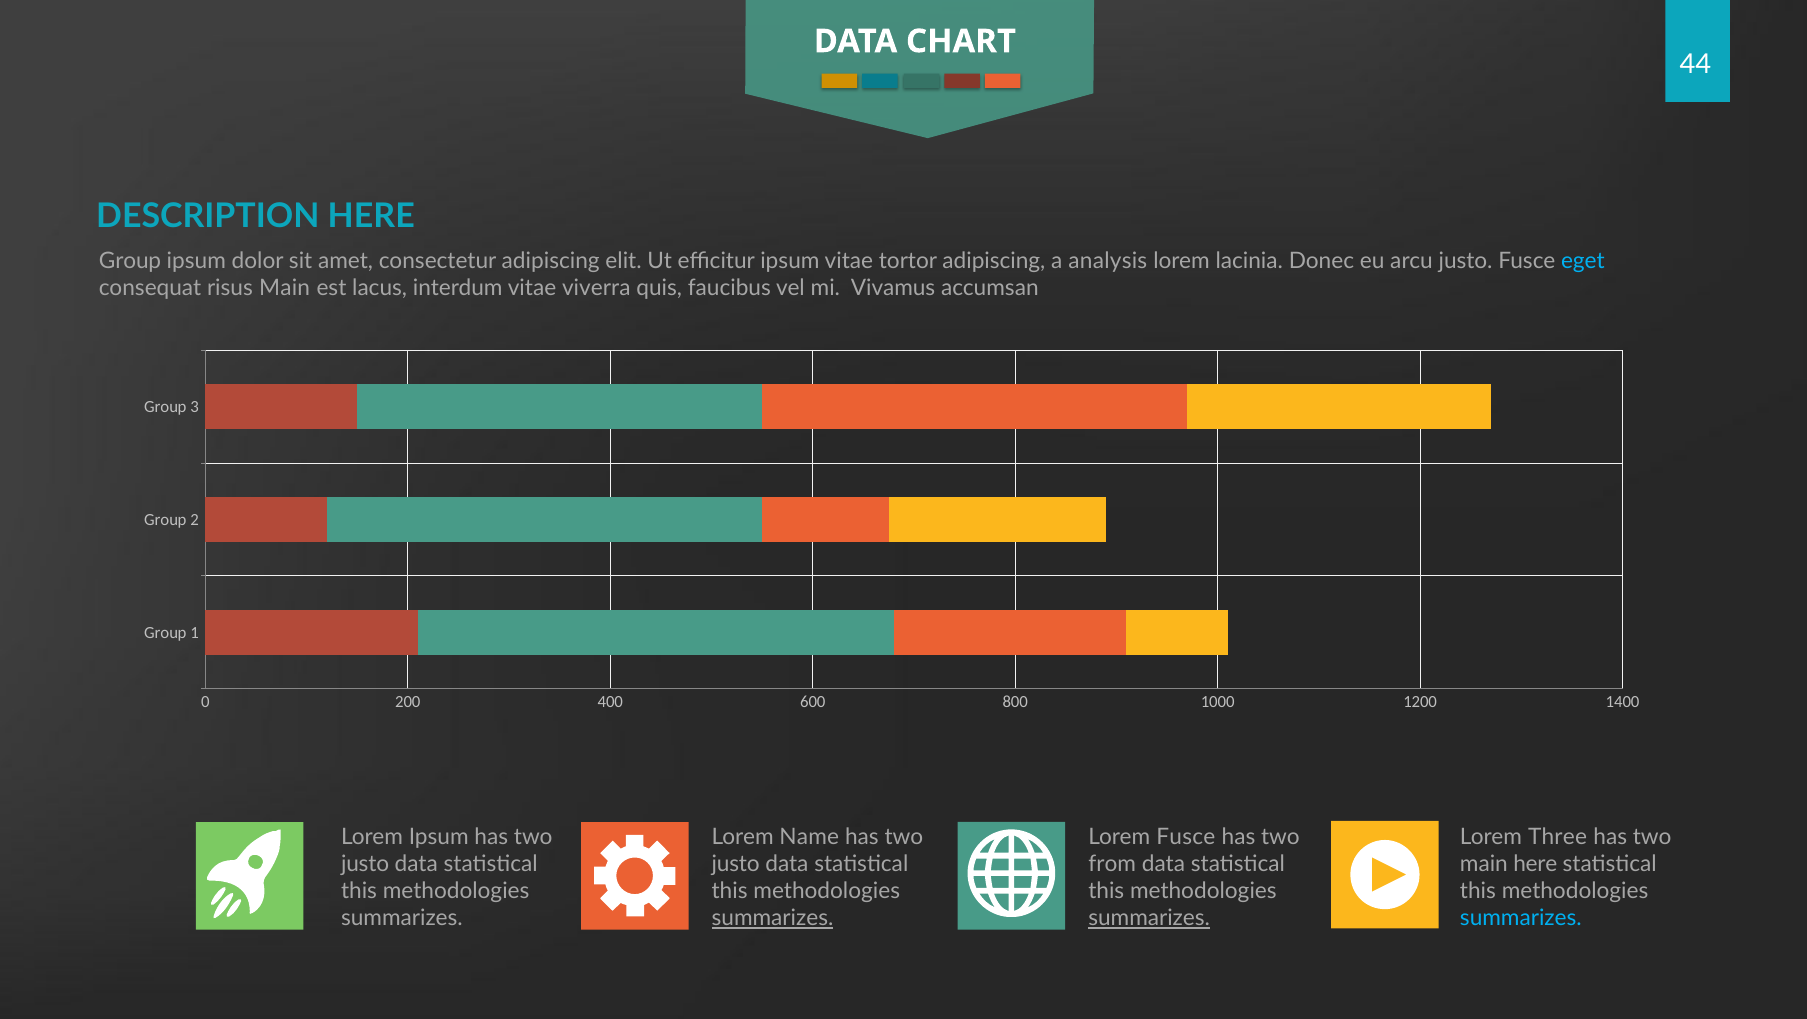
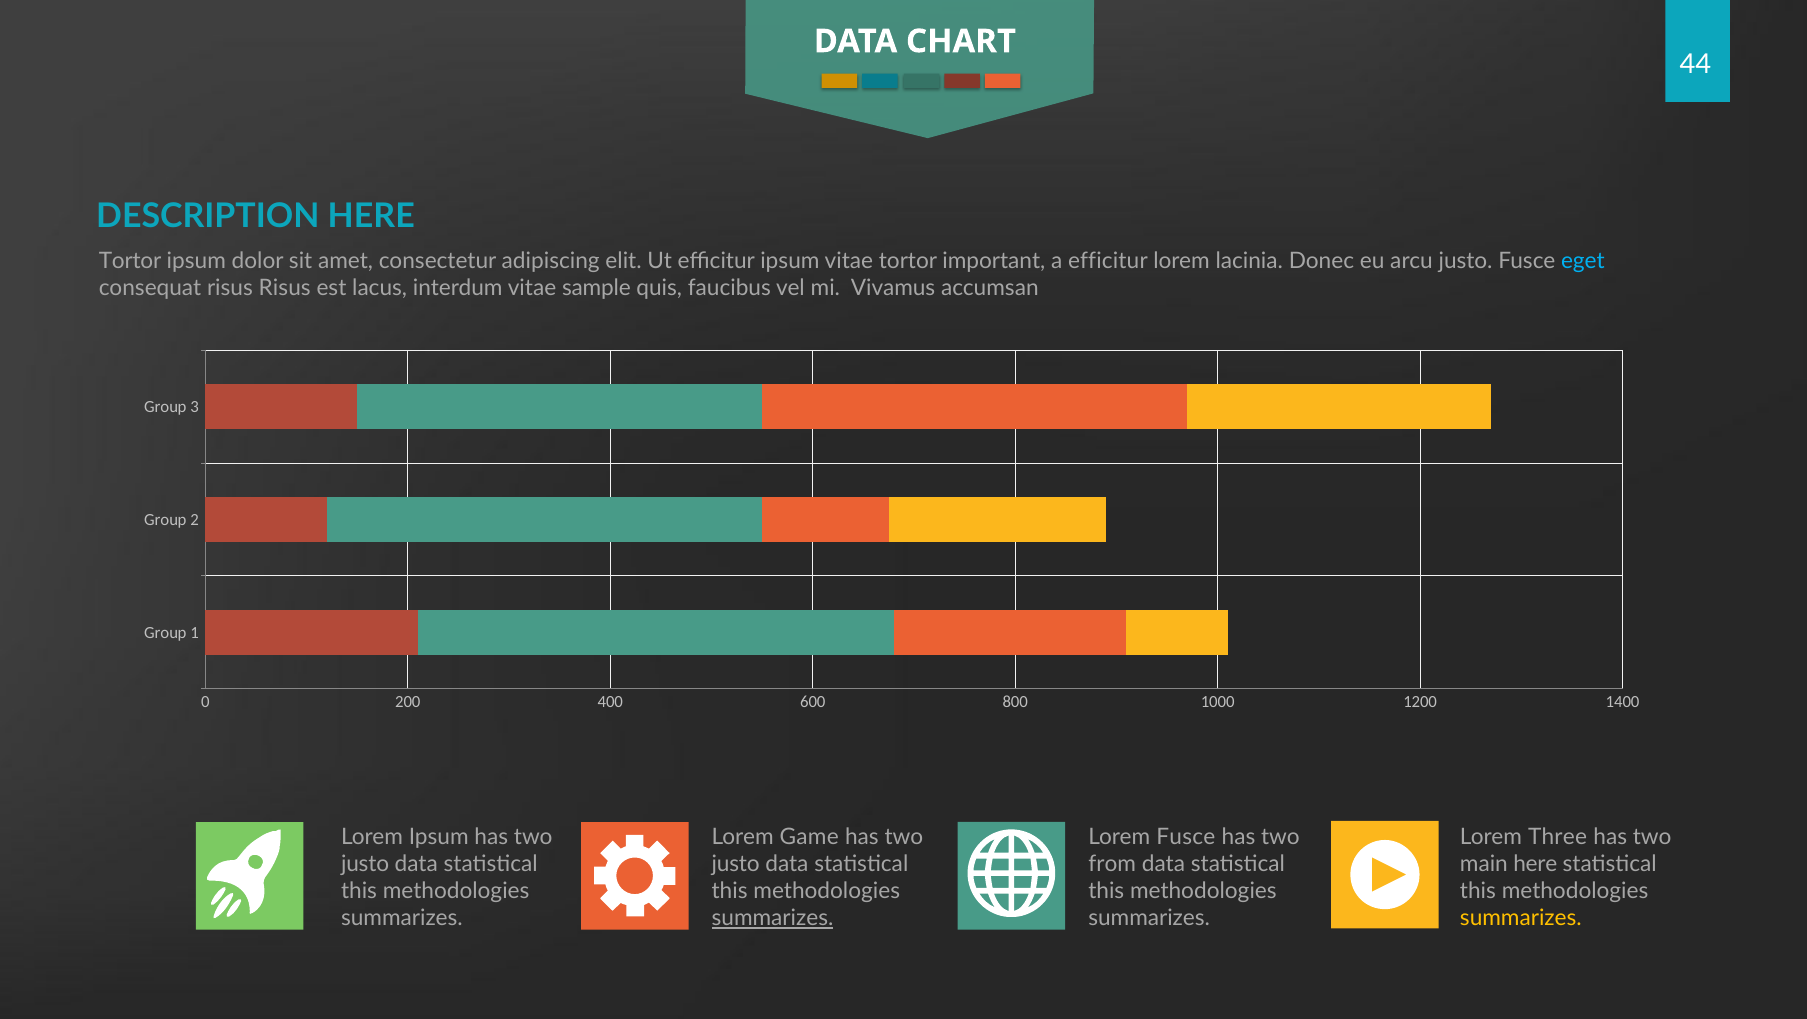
Group: Group -> Tortor (130, 261)
tortor adipiscing: adipiscing -> important (994, 261)
a analysis: analysis -> efficitur (1108, 261)
risus Main: Main -> Risus (285, 288)
viverra: viverra -> sample (596, 288)
Name: Name -> Game (809, 837)
summarizes underline: present -> none (1149, 918)
summarizes colour: light blue -> yellow (1521, 918)
